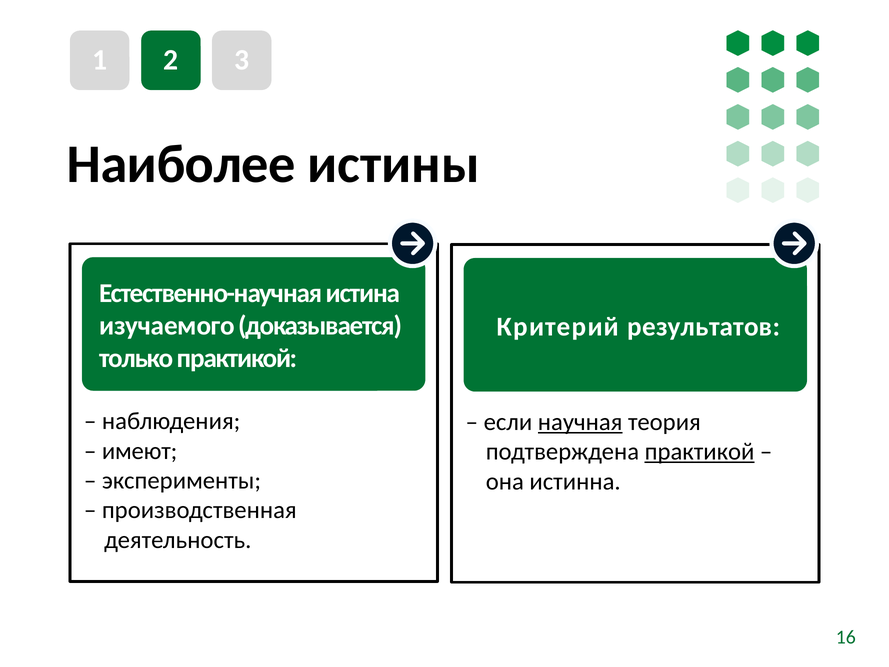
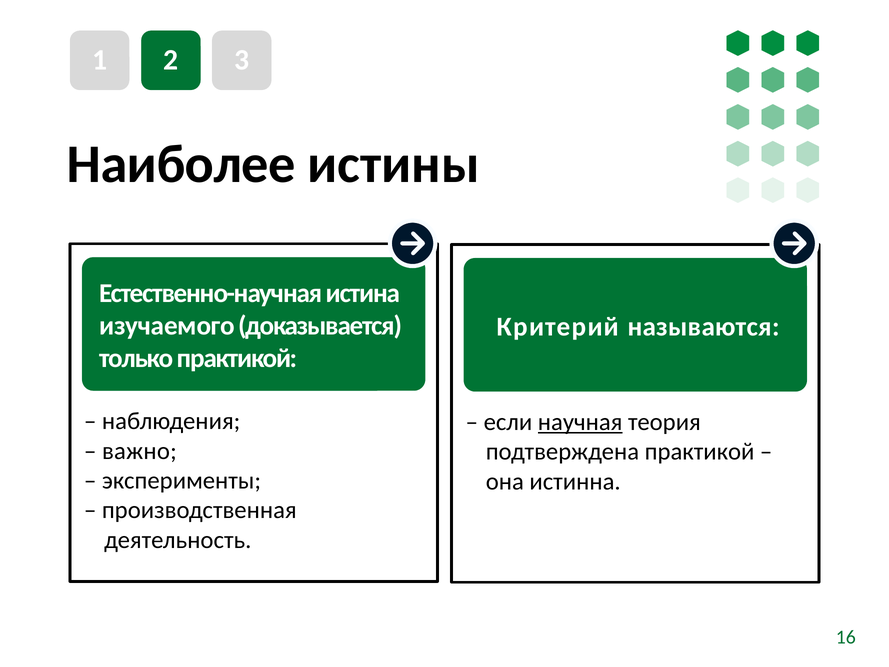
результатов: результатов -> называются (704, 327)
имеют: имеют -> важно (139, 451)
практикой underline: present -> none (700, 452)
